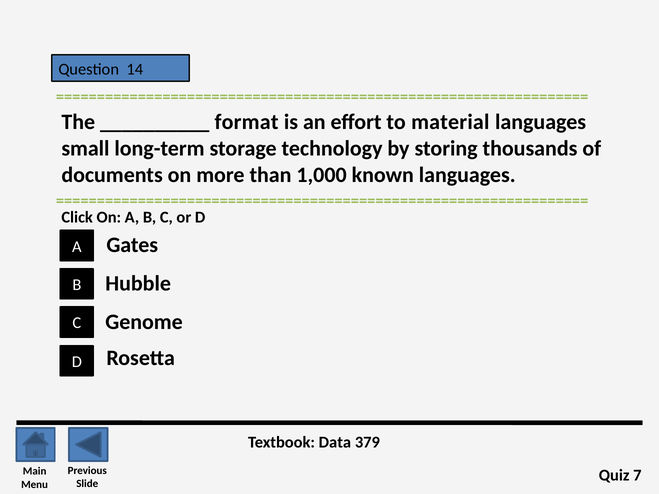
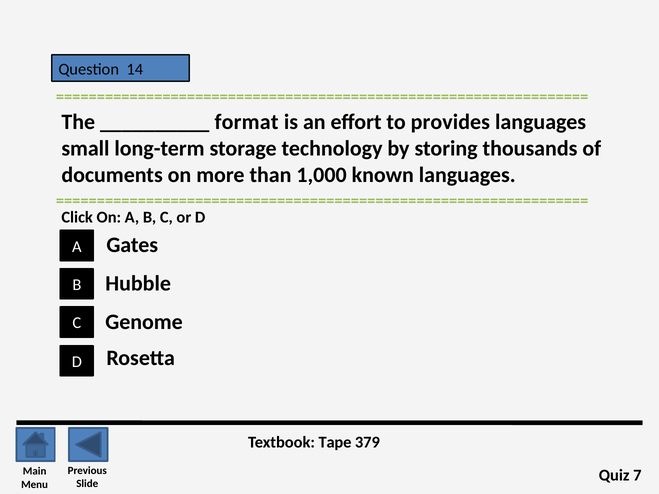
material: material -> provides (450, 122)
Data: Data -> Tape (335, 443)
